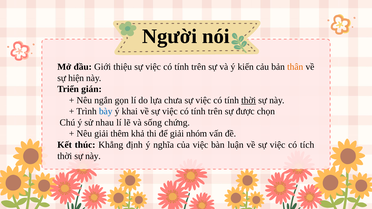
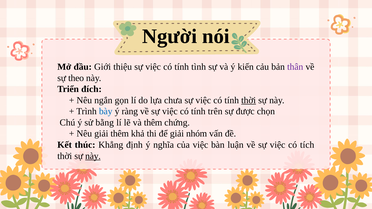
trên: trên -> tình (199, 67)
thân colour: orange -> purple (295, 67)
hiện: hiện -> theo (76, 78)
gián: gián -> đích (91, 89)
khai: khai -> ràng (130, 112)
nhau: nhau -> bằng (105, 123)
và sống: sống -> thêm (153, 123)
này underline: none -> present (93, 156)
